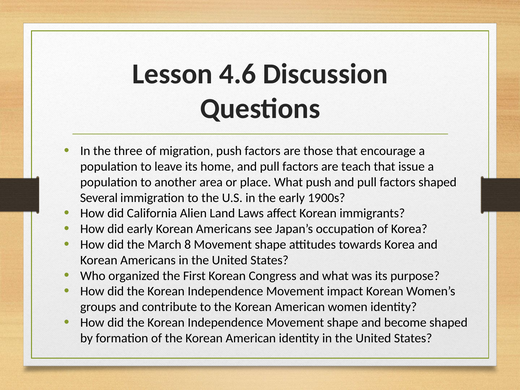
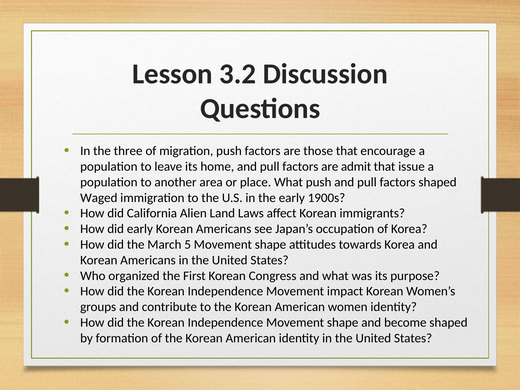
4.6: 4.6 -> 3.2 (238, 74)
teach: teach -> admit (356, 167)
Several: Several -> Waged (99, 198)
8: 8 -> 5 (188, 245)
